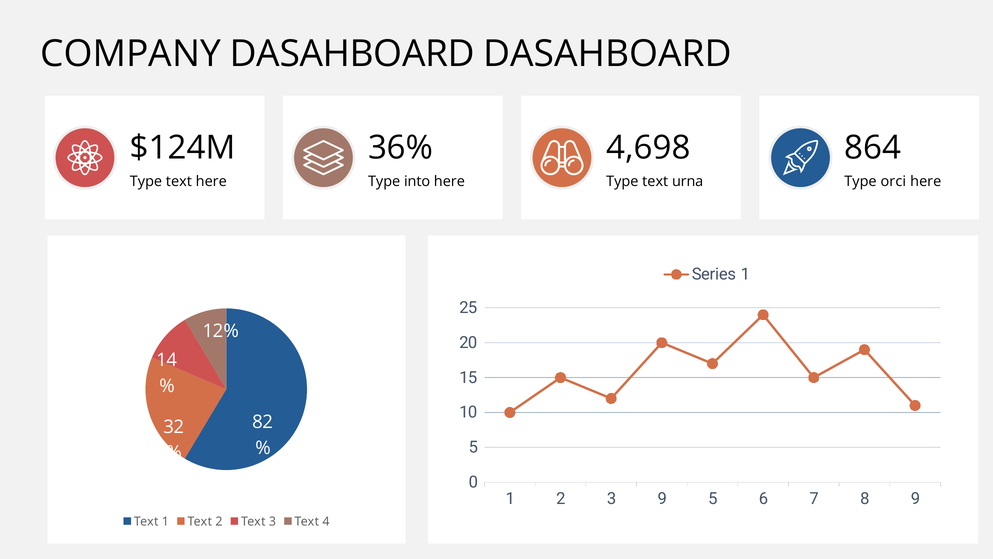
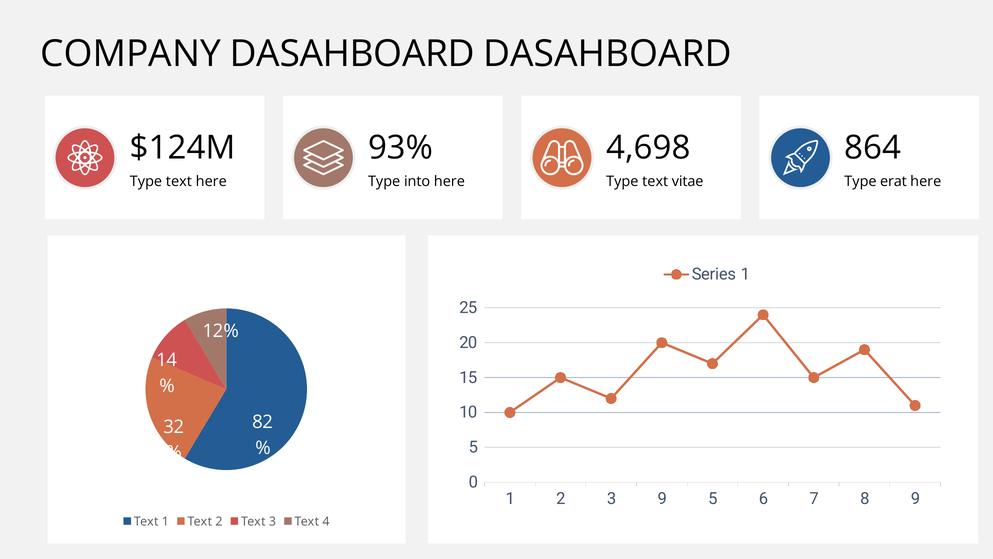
36%: 36% -> 93% (401, 148)
urna: urna -> vitae (688, 181)
orci: orci -> erat (893, 181)
